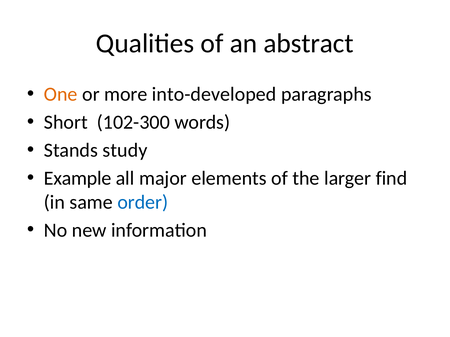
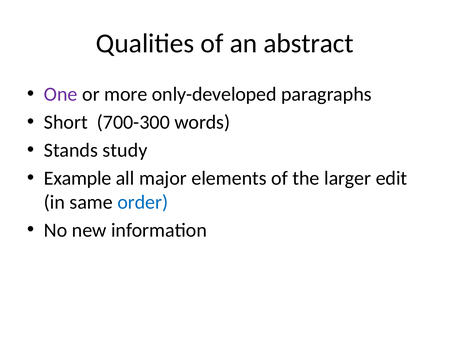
One colour: orange -> purple (61, 94)
into-developed: into-developed -> only-developed (214, 94)
102-300: 102-300 -> 700-300 (133, 122)
find: find -> edit (391, 178)
